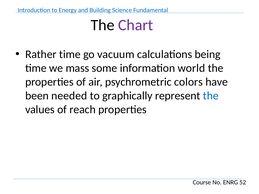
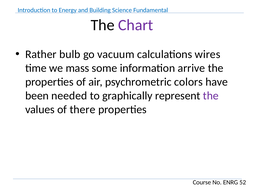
Rather time: time -> bulb (70, 54)
being: being -> wires (208, 54)
world: world -> arrive (191, 68)
the colour: blue -> purple (211, 96)
reach: reach -> there (83, 110)
